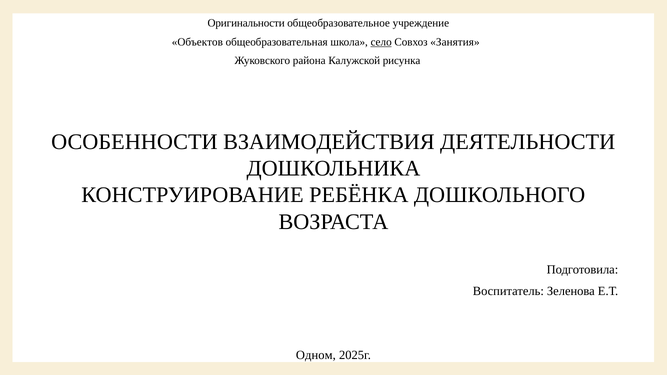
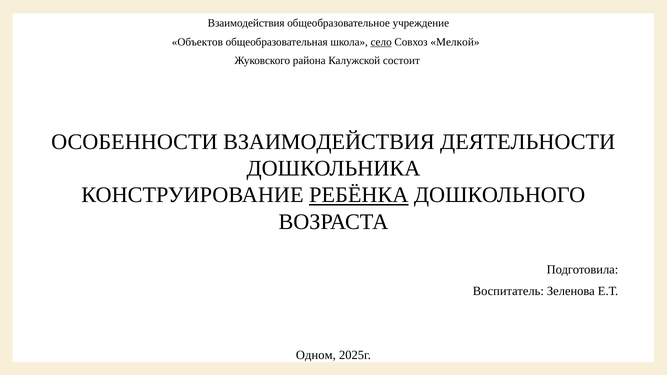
Оригинальности: Оригинальности -> Взаимодействия (246, 23)
Занятия: Занятия -> Мелкой (455, 42)
рисунка: рисунка -> состоит (401, 61)
РЕБЁНКА underline: none -> present (359, 195)
